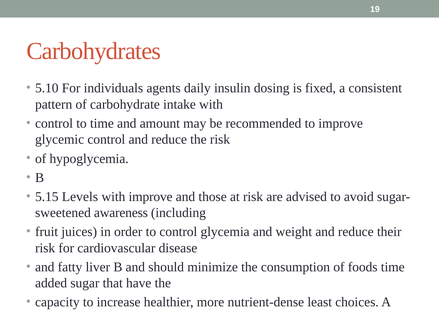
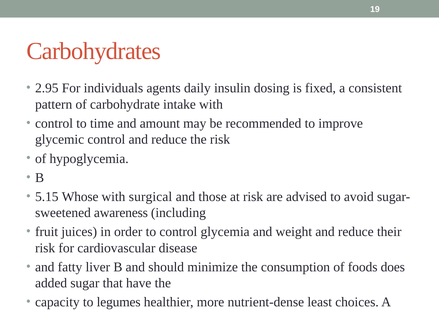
5.10: 5.10 -> 2.95 (47, 88)
Levels: Levels -> Whose (80, 196)
with improve: improve -> surgical (150, 196)
foods time: time -> does (393, 266)
increase: increase -> legumes (119, 302)
